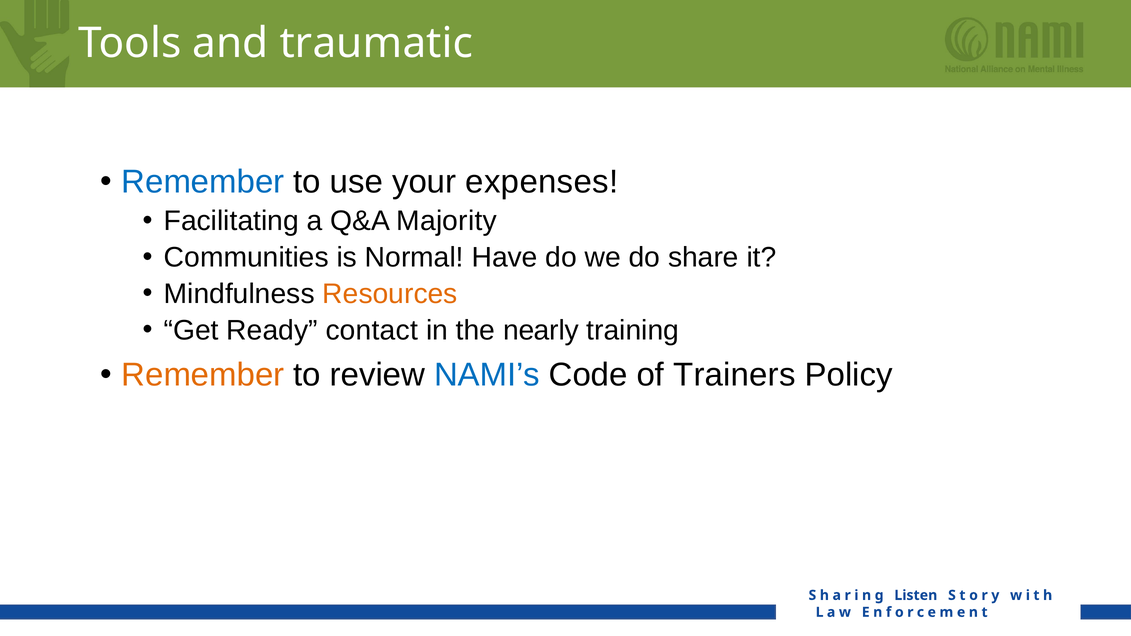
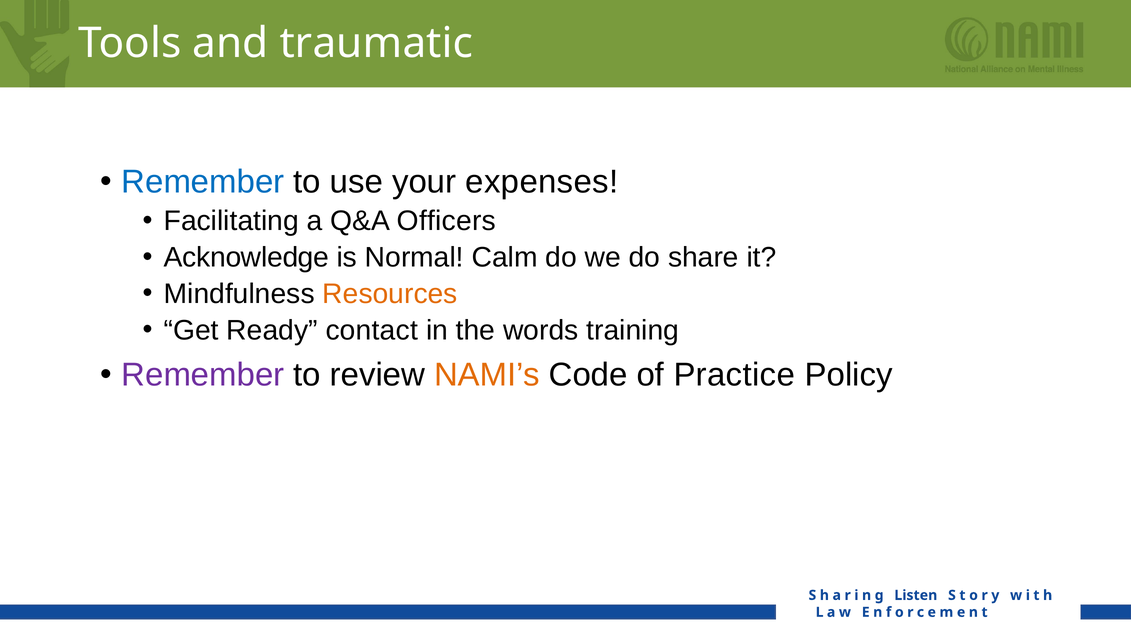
Majority: Majority -> Officers (446, 221)
Communities: Communities -> Acknowledge (246, 257)
Have: Have -> Calm (505, 257)
nearly: nearly -> words (541, 330)
Remember colour: orange -> purple (203, 375)
NAMI’s colour: blue -> orange (487, 375)
Trainers: Trainers -> Practice (734, 375)
